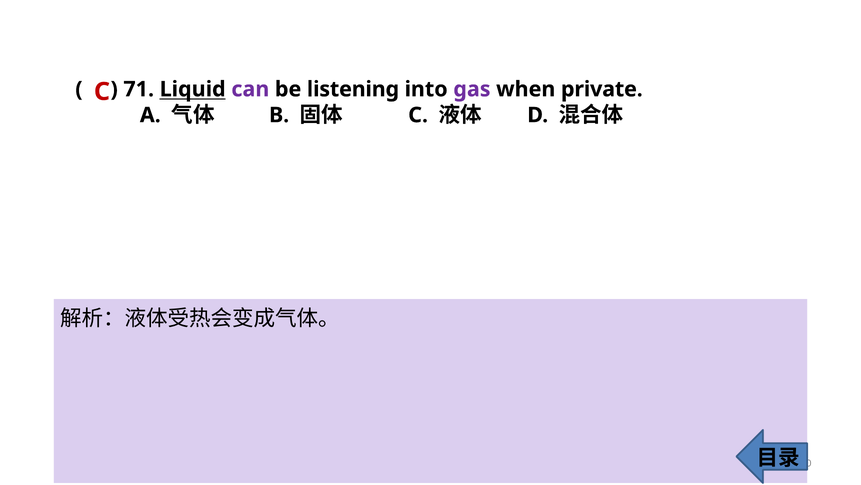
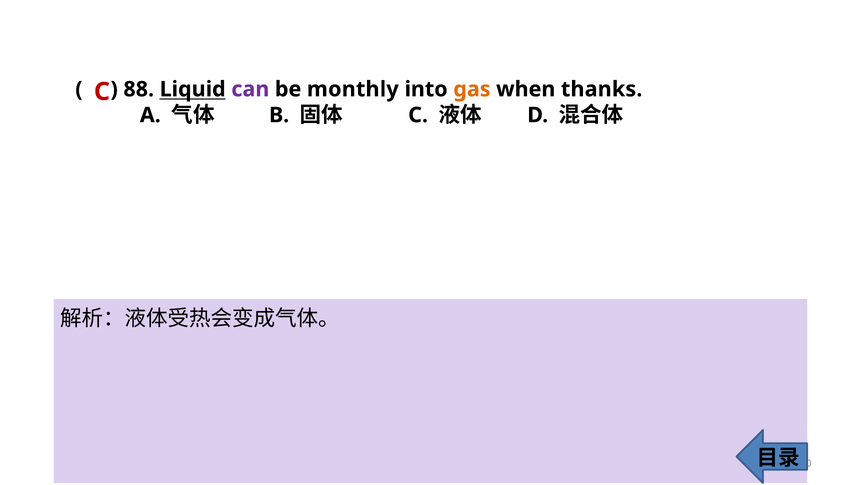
71: 71 -> 88 (139, 89)
listening: listening -> monthly (353, 89)
gas colour: purple -> orange (472, 89)
private: private -> thanks (602, 89)
